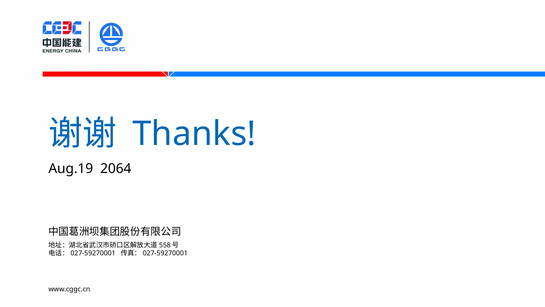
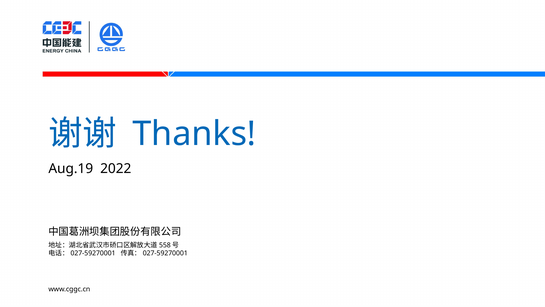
2064: 2064 -> 2022 (116, 168)
